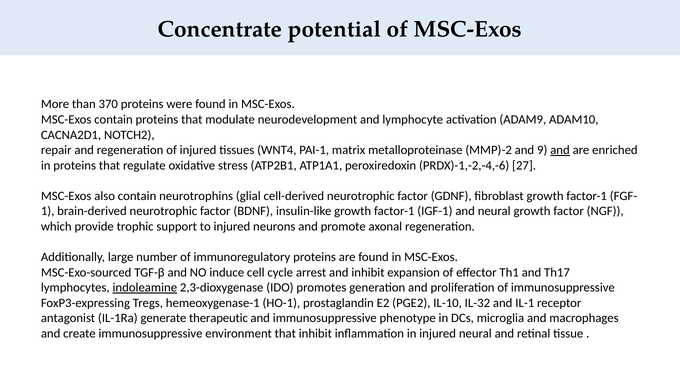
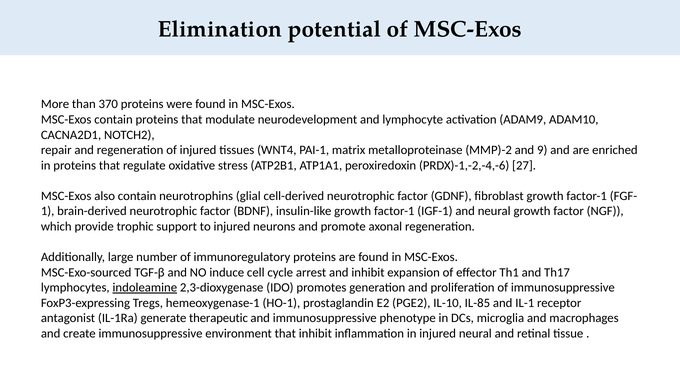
Concentrate: Concentrate -> Elimination (220, 29)
and underline: present -> none (560, 150)
IL-32: IL-32 -> IL-85 (477, 303)
